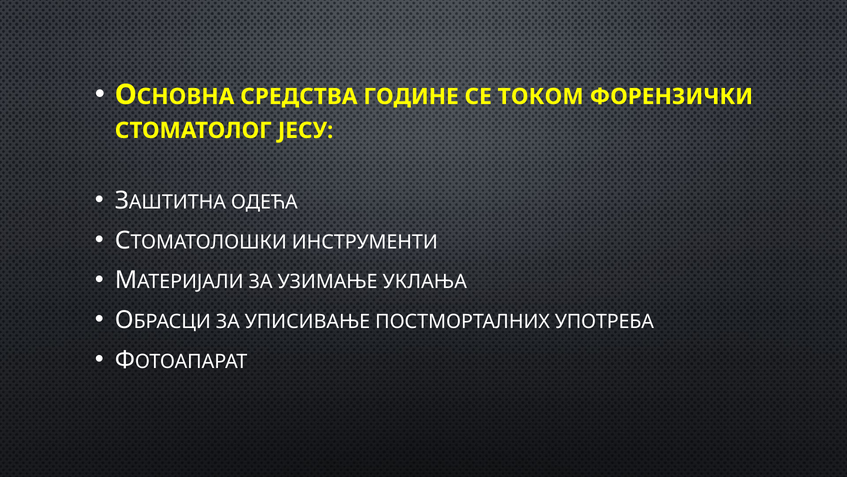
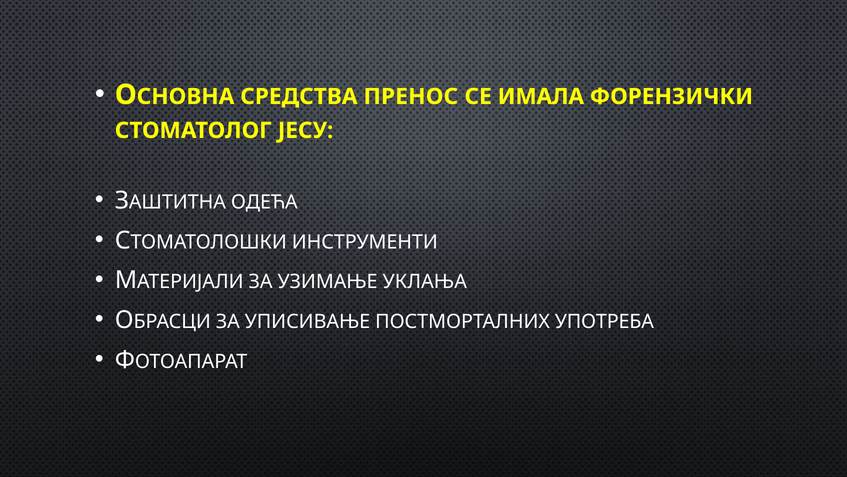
ГОДИНЕ: ГОДИНЕ -> ПРЕНОС (411, 96)
ТОКОМ: ТОКОМ -> ИМАЛА (541, 96)
